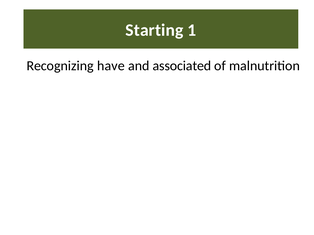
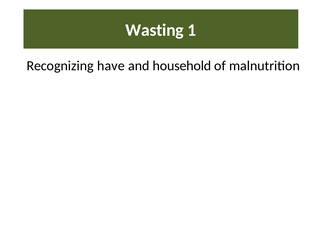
Starting: Starting -> Wasting (155, 30)
associated: associated -> household (182, 66)
